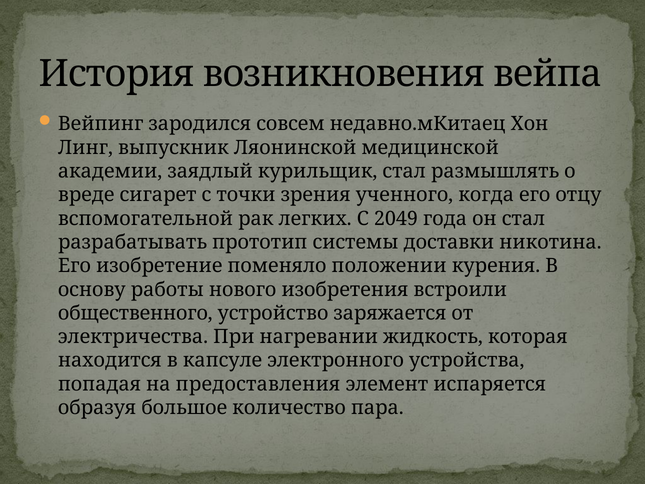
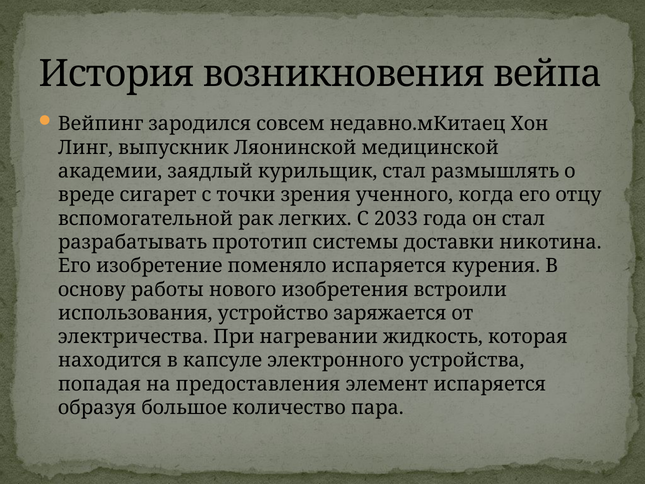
2049: 2049 -> 2033 (396, 218)
поменяло положении: положении -> испаряется (389, 266)
общественного: общественного -> использования (135, 313)
